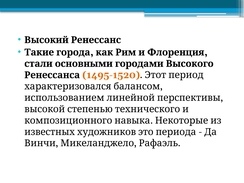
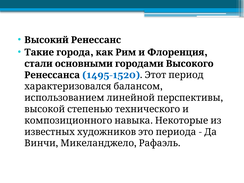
1495-1520 colour: orange -> blue (111, 75)
